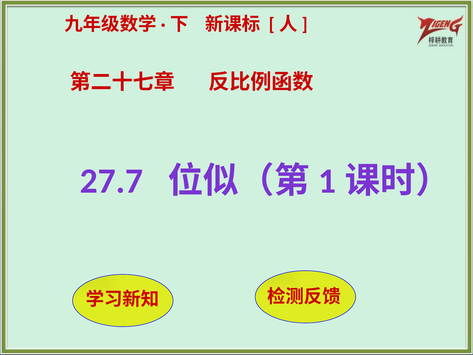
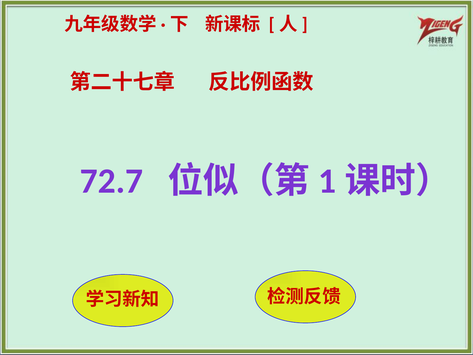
27.7: 27.7 -> 72.7 (112, 181)
